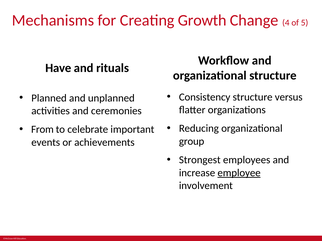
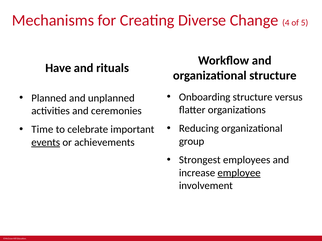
Growth: Growth -> Diverse (202, 20)
Consistency: Consistency -> Onboarding (205, 97)
From: From -> Time (42, 130)
events underline: none -> present (46, 143)
